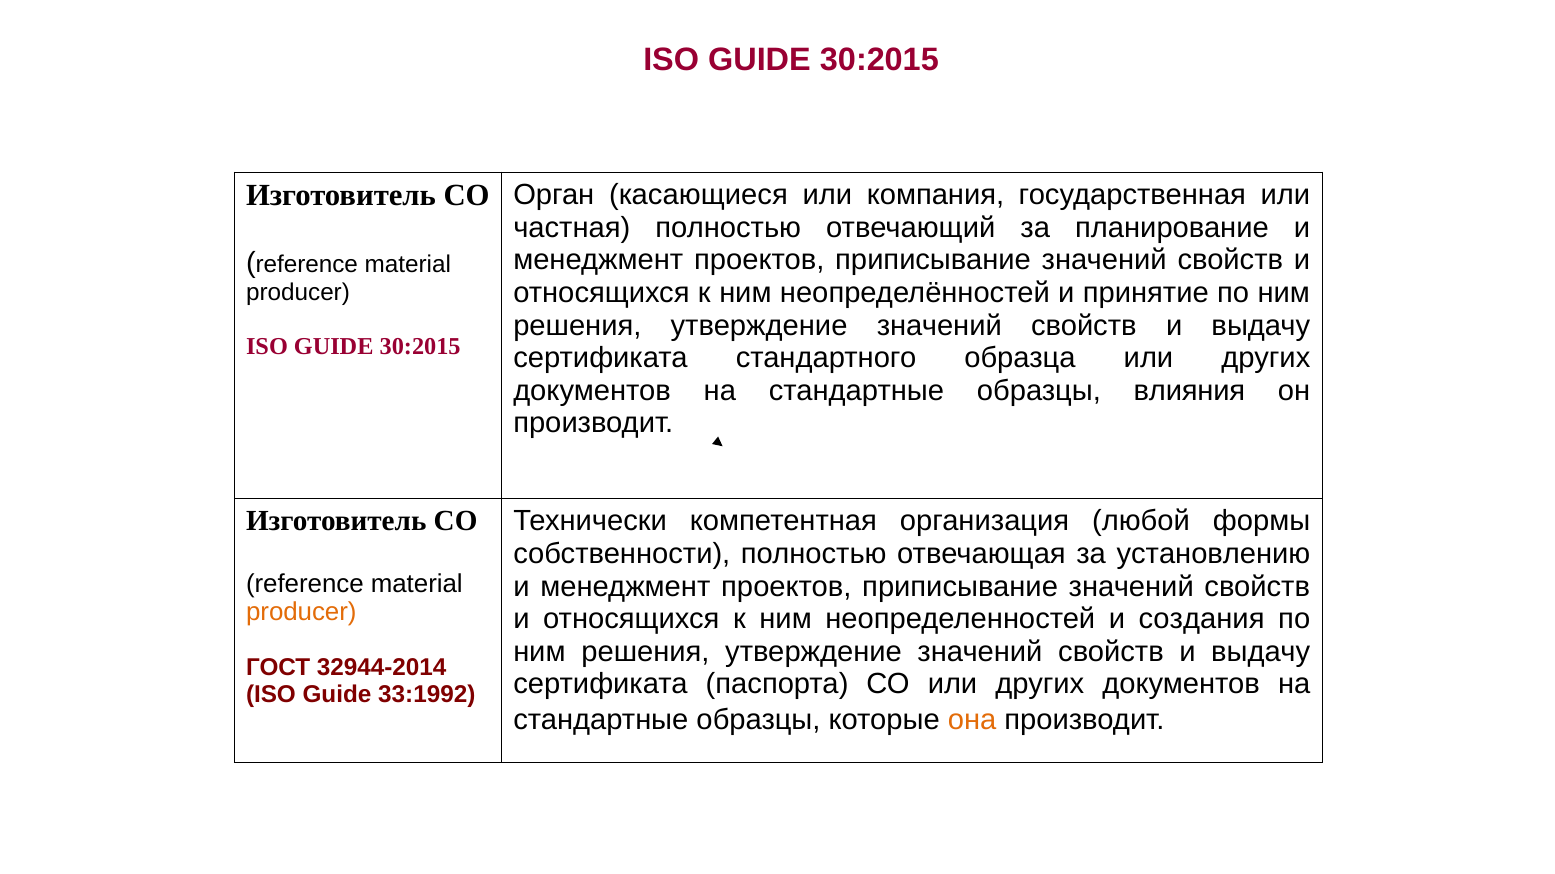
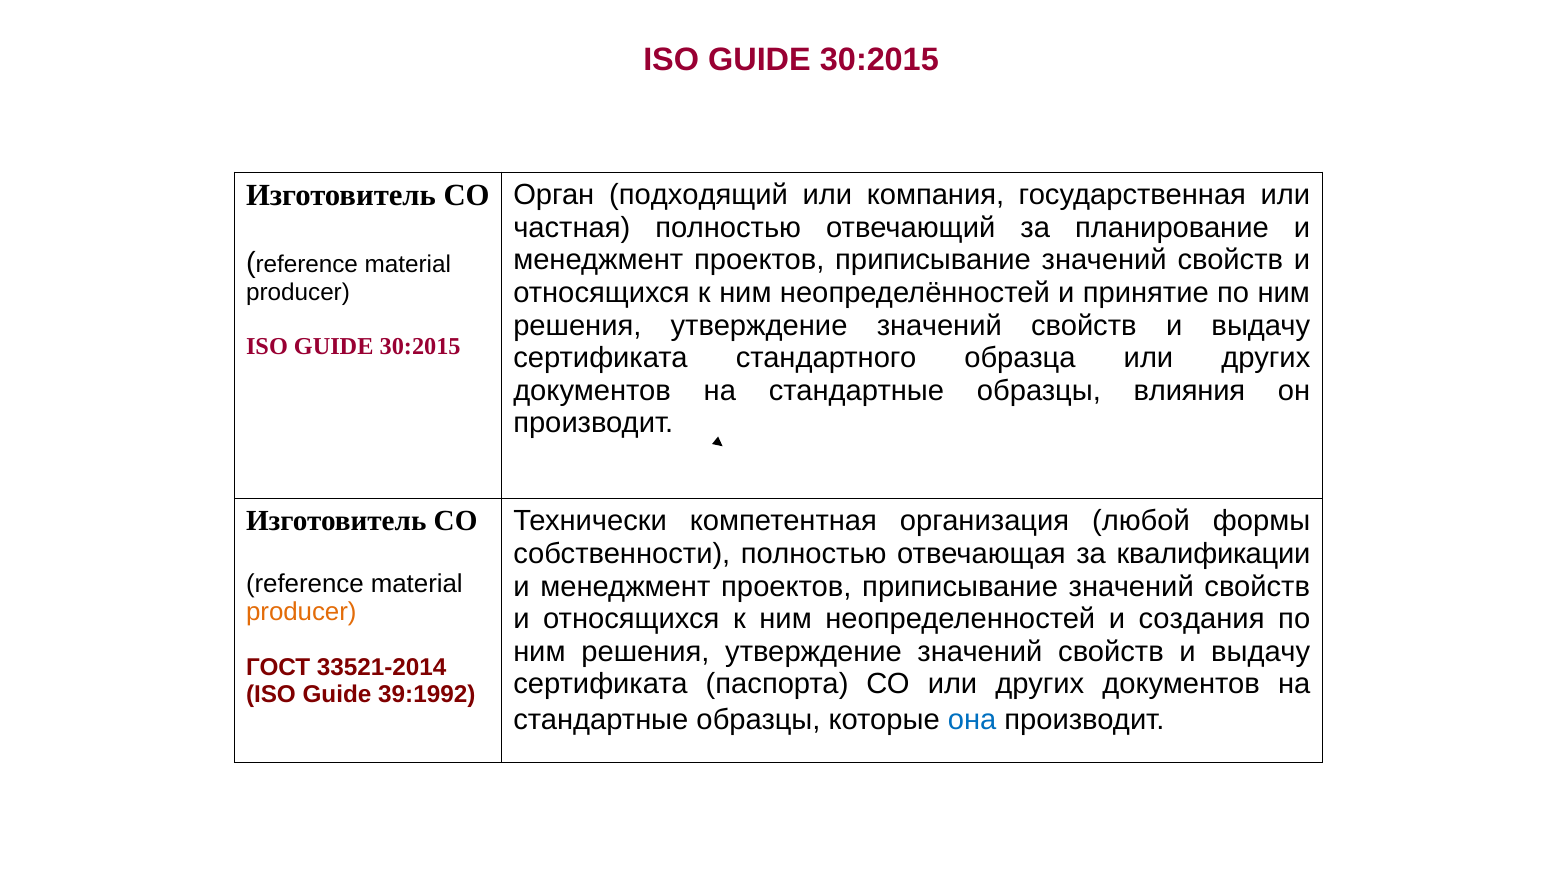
касающиеся: касающиеся -> подходящий (698, 195)
установлению: установлению -> квалификации (1214, 554)
32944-2014: 32944-2014 -> 33521-2014 (382, 668)
33:1992: 33:1992 -> 39:1992 (427, 695)
она colour: orange -> blue (972, 720)
